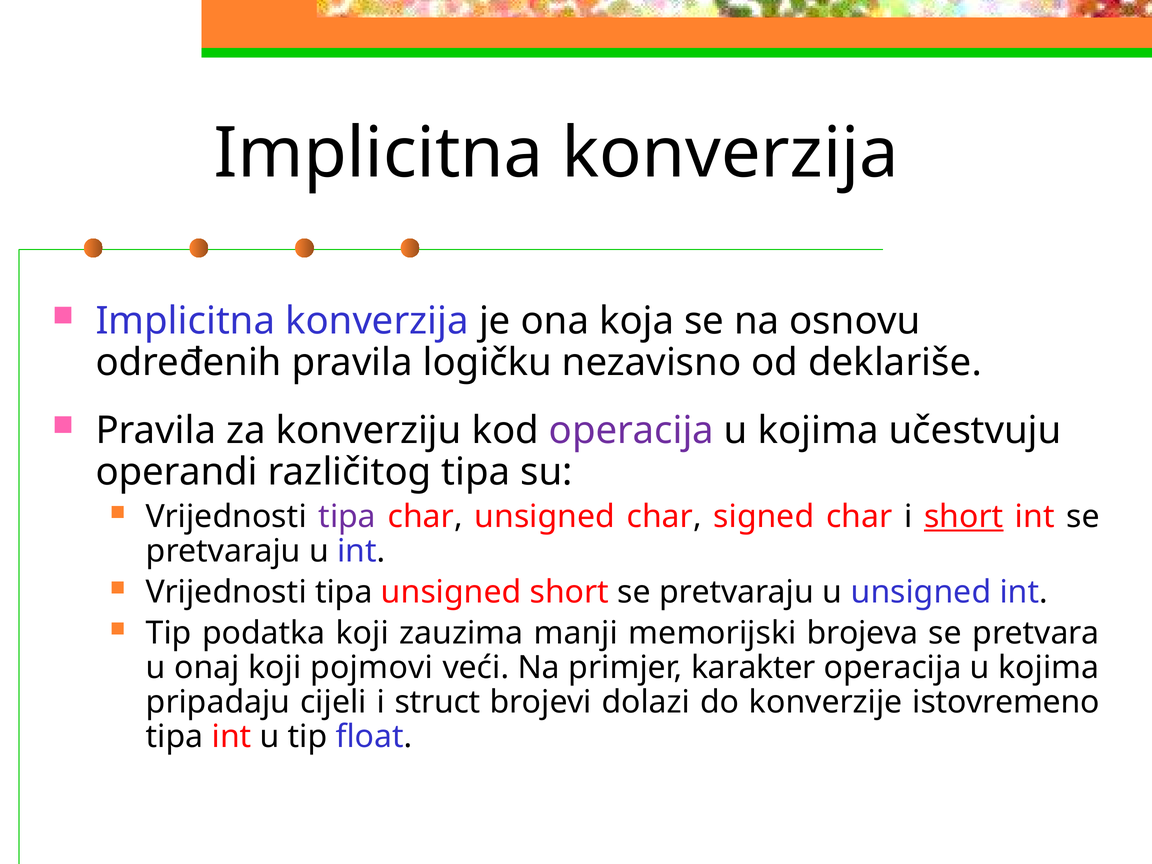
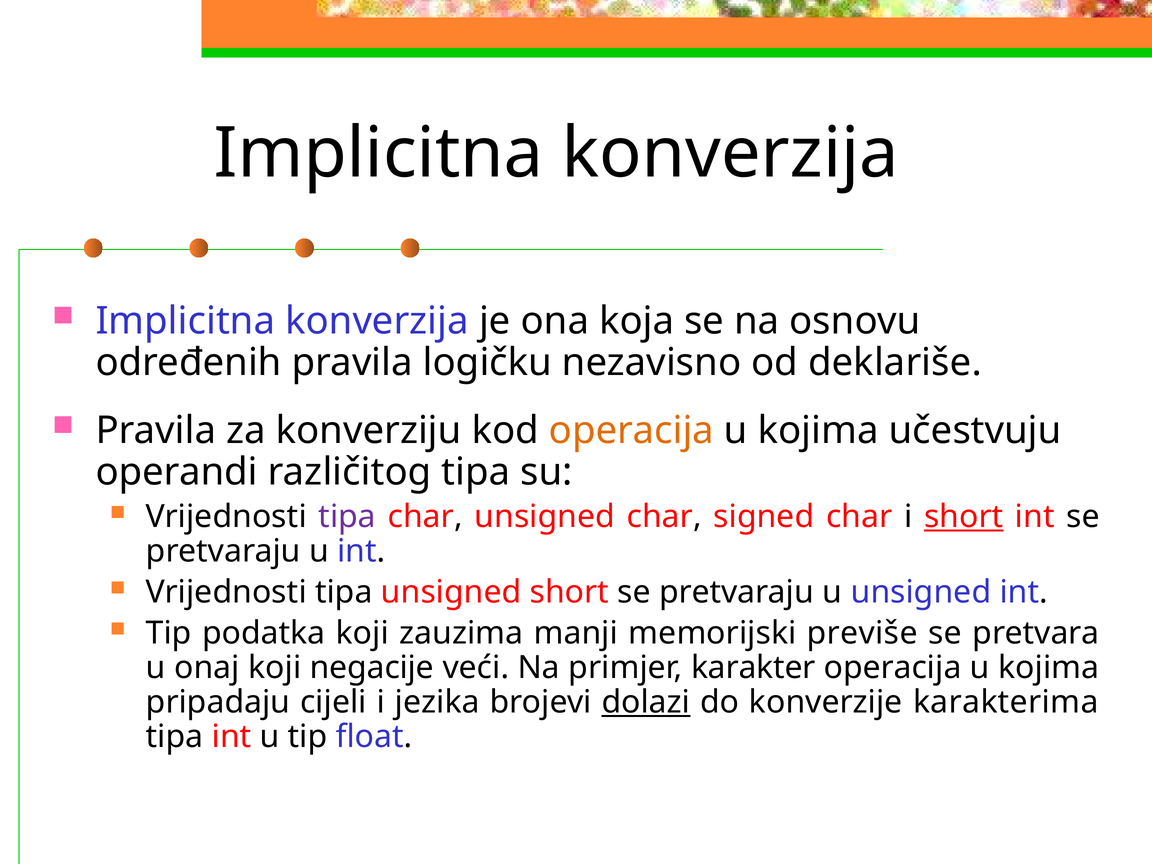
operacija colour: purple -> orange (631, 431)
brojeva: brojeva -> previše (862, 633)
pojmovi: pojmovi -> negacije (372, 668)
struct: struct -> jezika (437, 702)
dolazi underline: none -> present (646, 702)
istovremeno: istovremeno -> karakterima (1006, 702)
